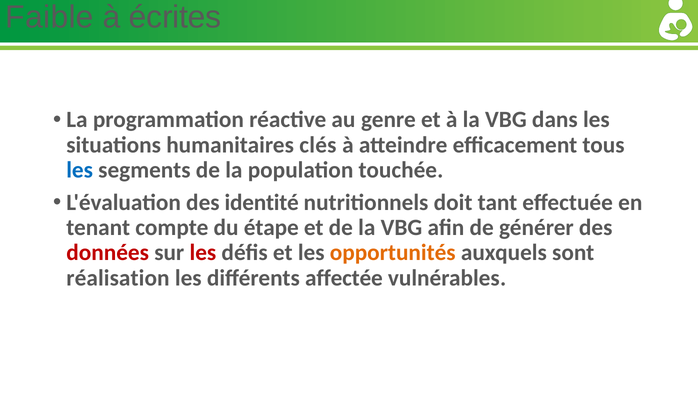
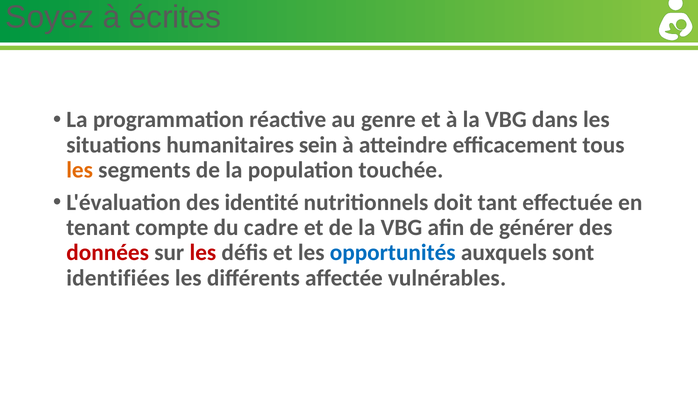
Faible: Faible -> Soyez (50, 17)
clés: clés -> sein (318, 145)
les colour: blue -> orange (80, 170)
étape: étape -> cadre (271, 227)
opportunités colour: orange -> blue (393, 253)
réalisation: réalisation -> identifiées (118, 278)
